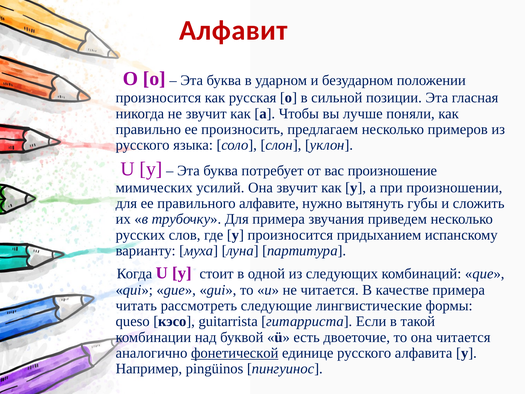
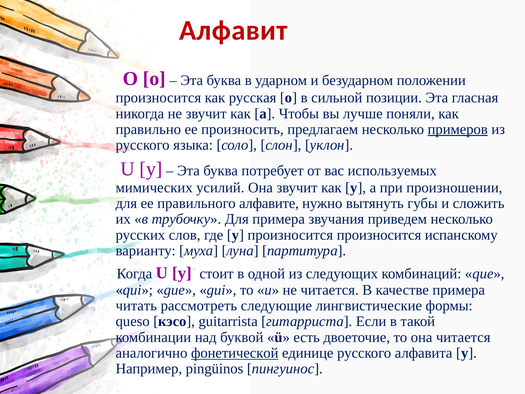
примеров underline: none -> present (458, 129)
произношение: произношение -> используемых (392, 171)
произносится придыханием: придыханием -> произносится (379, 235)
